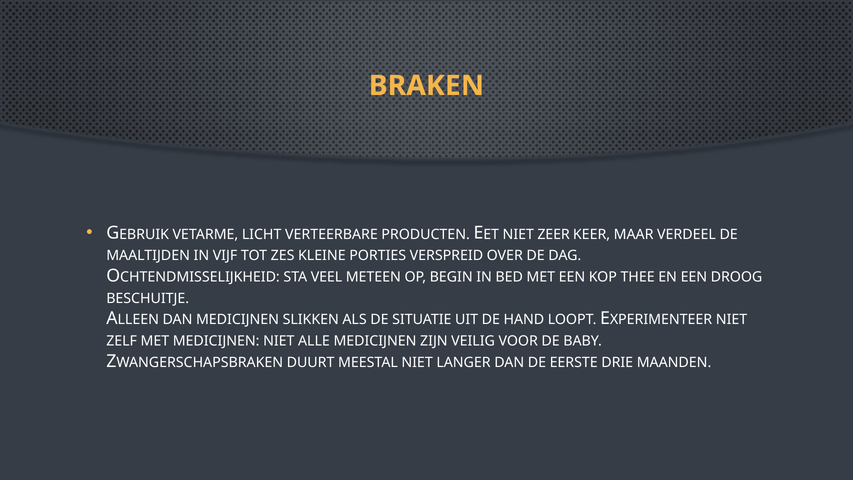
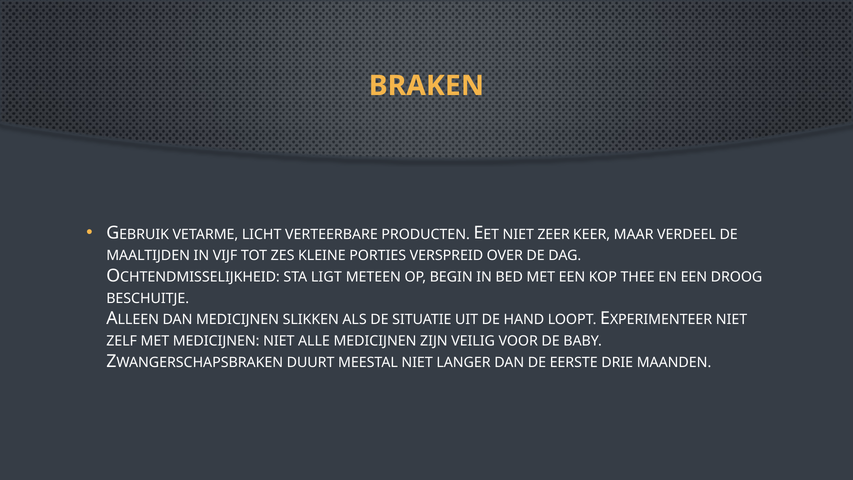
VEEL: VEEL -> LIGT (326, 277)
